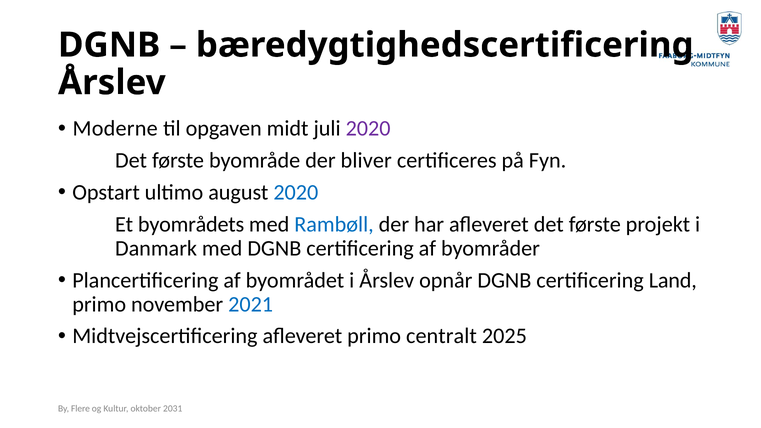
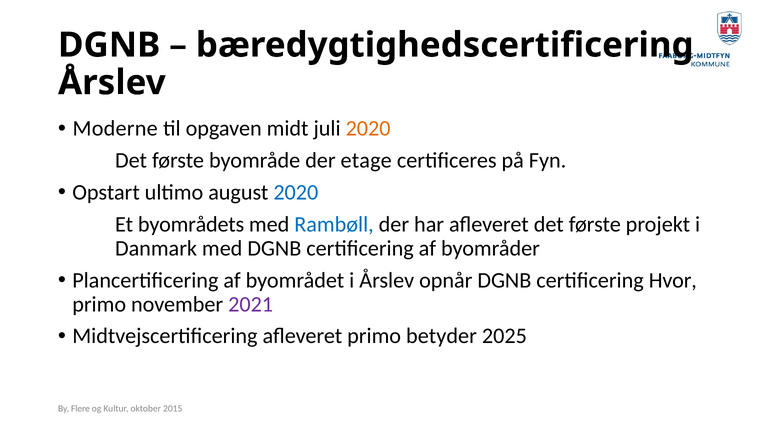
2020 colour: purple -> orange (368, 129)
bliver: bliver -> etage (366, 161)
Land: Land -> Hvor (673, 280)
2021 colour: blue -> purple (251, 304)
centralt: centralt -> betyder (441, 336)
2031: 2031 -> 2015 (173, 409)
